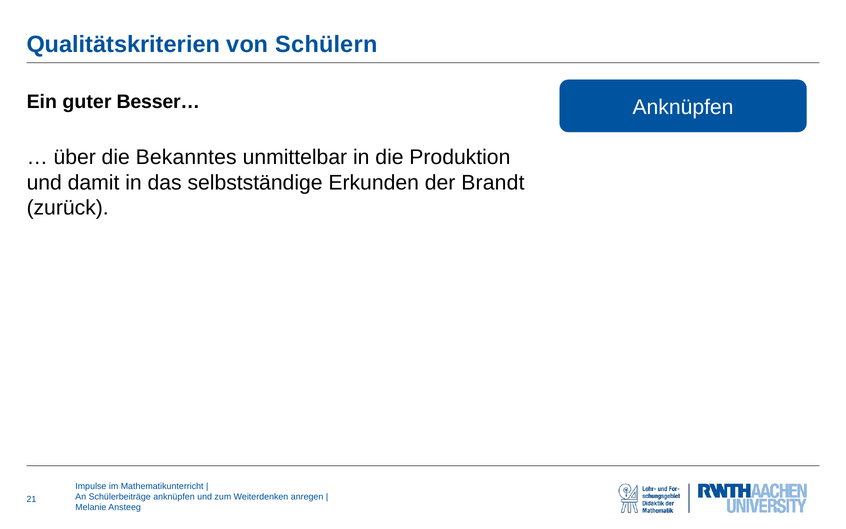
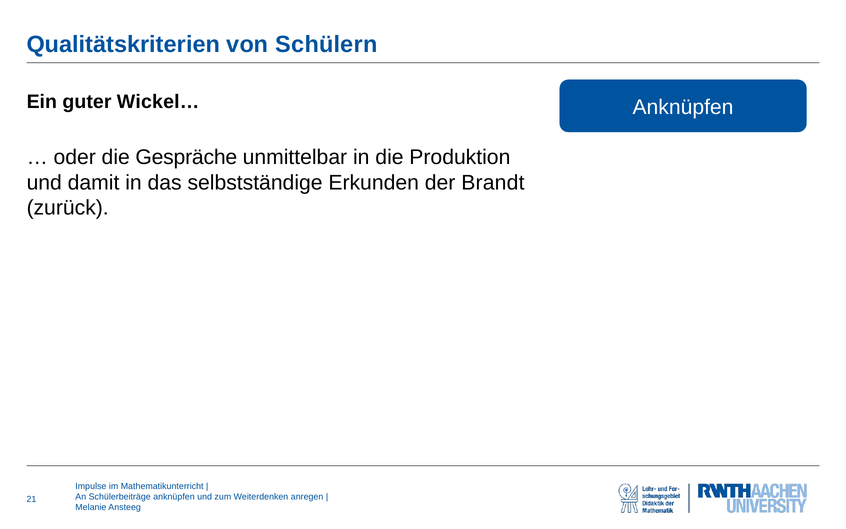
Besser…: Besser… -> Wickel… (158, 102)
über: über -> oder (75, 157)
Bekanntes: Bekanntes -> Gespräche (186, 157)
